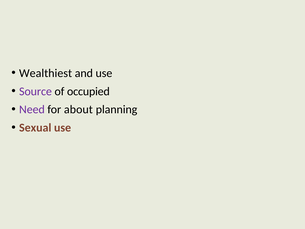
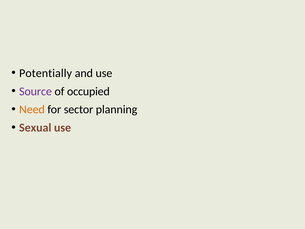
Wealthiest: Wealthiest -> Potentially (46, 73)
Need colour: purple -> orange (32, 109)
about: about -> sector (79, 109)
